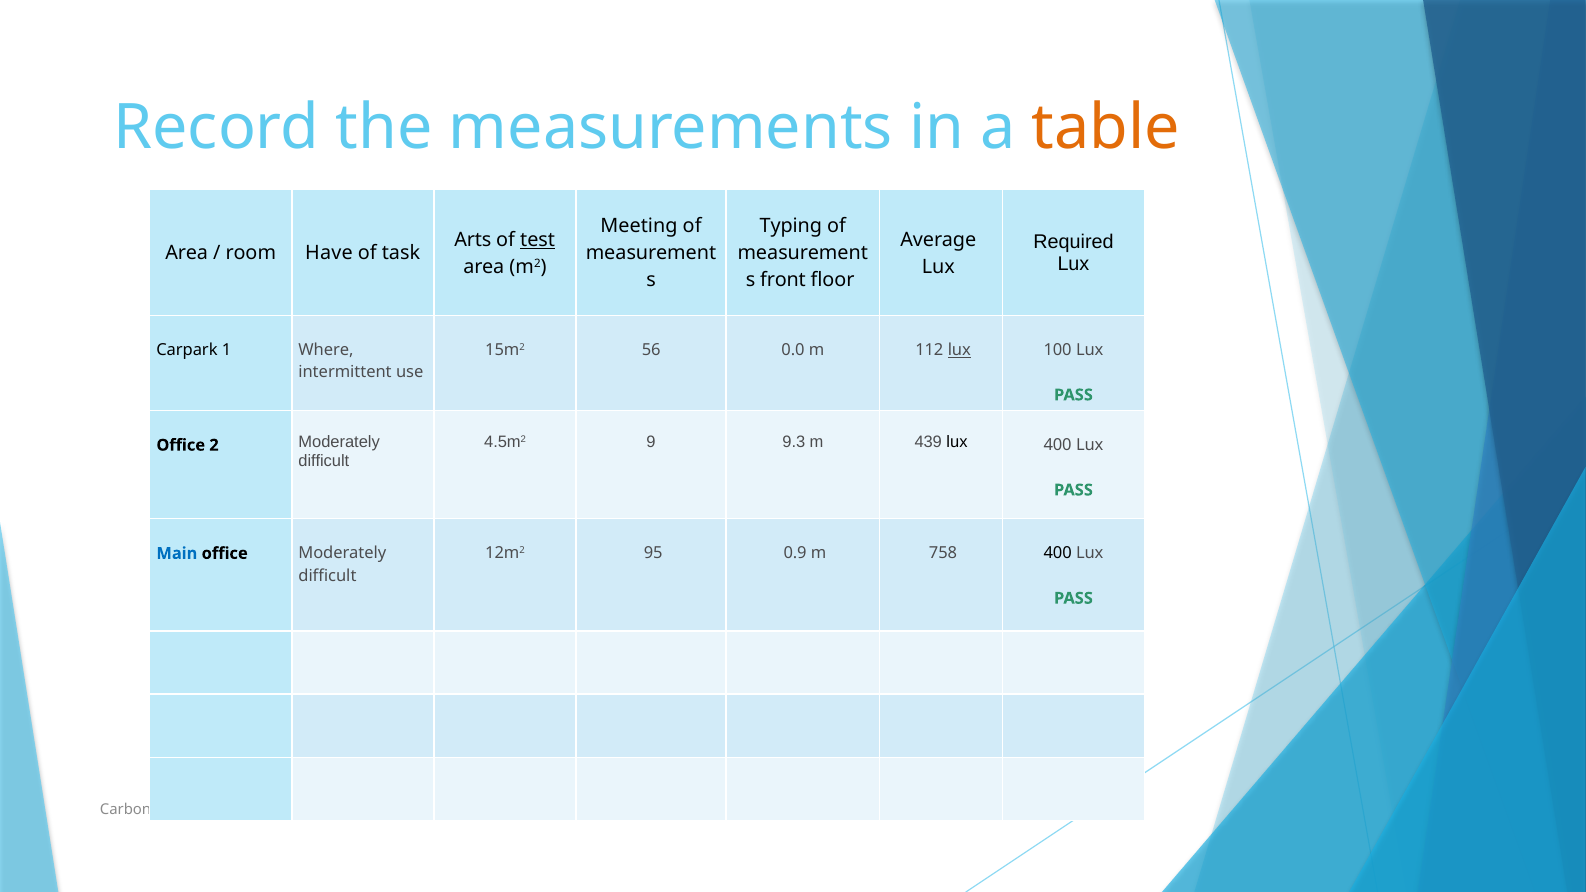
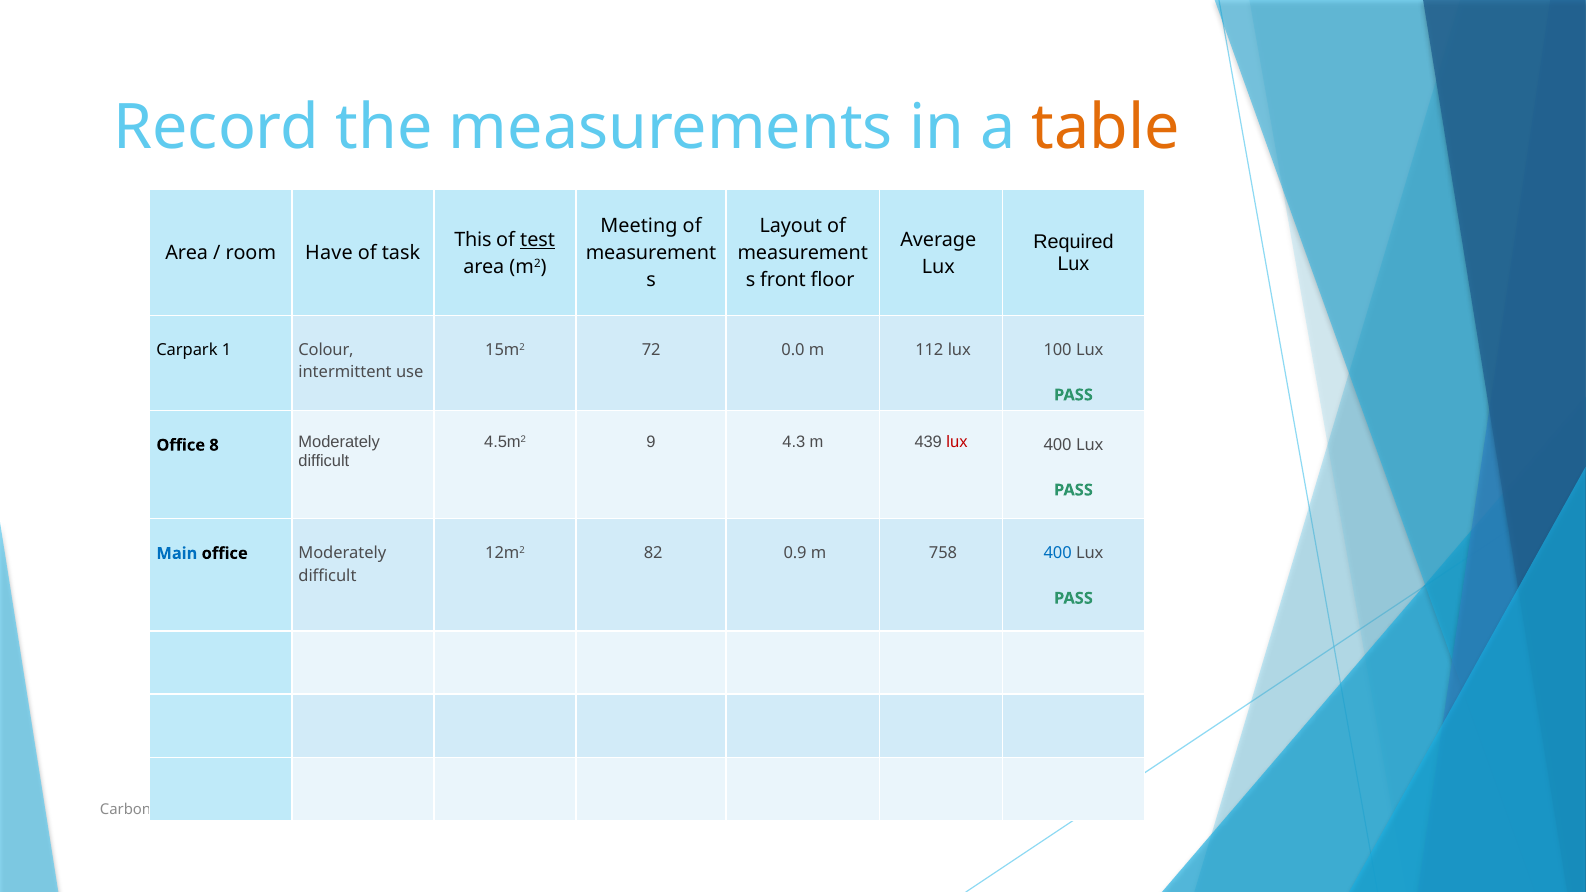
Typing: Typing -> Layout (791, 226)
Arts: Arts -> This (473, 240)
56: 56 -> 72 (651, 350)
lux underline: present -> none (959, 350)
Where: Where -> Colour (326, 350)
9.3: 9.3 -> 4.3 (794, 442)
lux colour: black -> red (957, 442)
2: 2 -> 8 (214, 445)
95: 95 -> 82 (653, 553)
400 colour: black -> blue (1058, 553)
